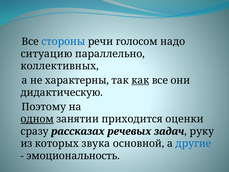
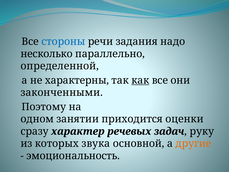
голосом: голосом -> задания (137, 42)
ситуацию: ситуацию -> несколько (47, 54)
коллективных: коллективных -> определенной (60, 66)
дидактическую: дидактическую -> законченными (62, 92)
одном underline: present -> none (37, 119)
рассказах: рассказах -> характер (78, 131)
другие colour: blue -> orange (193, 143)
